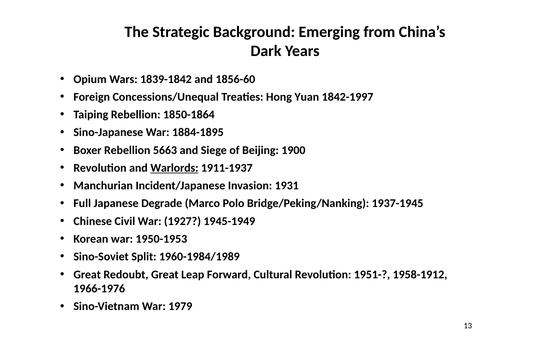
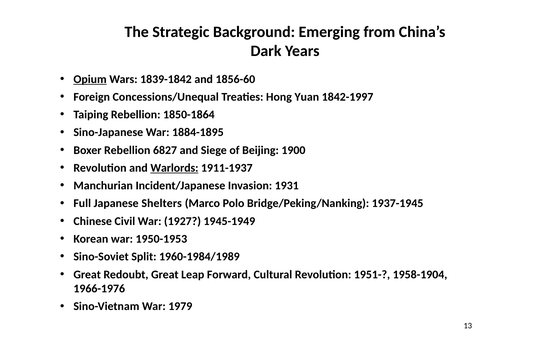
Opium underline: none -> present (90, 79)
5663: 5663 -> 6827 (165, 150)
Degrade: Degrade -> Shelters (162, 203)
1958-1912: 1958-1912 -> 1958-1904 (420, 274)
